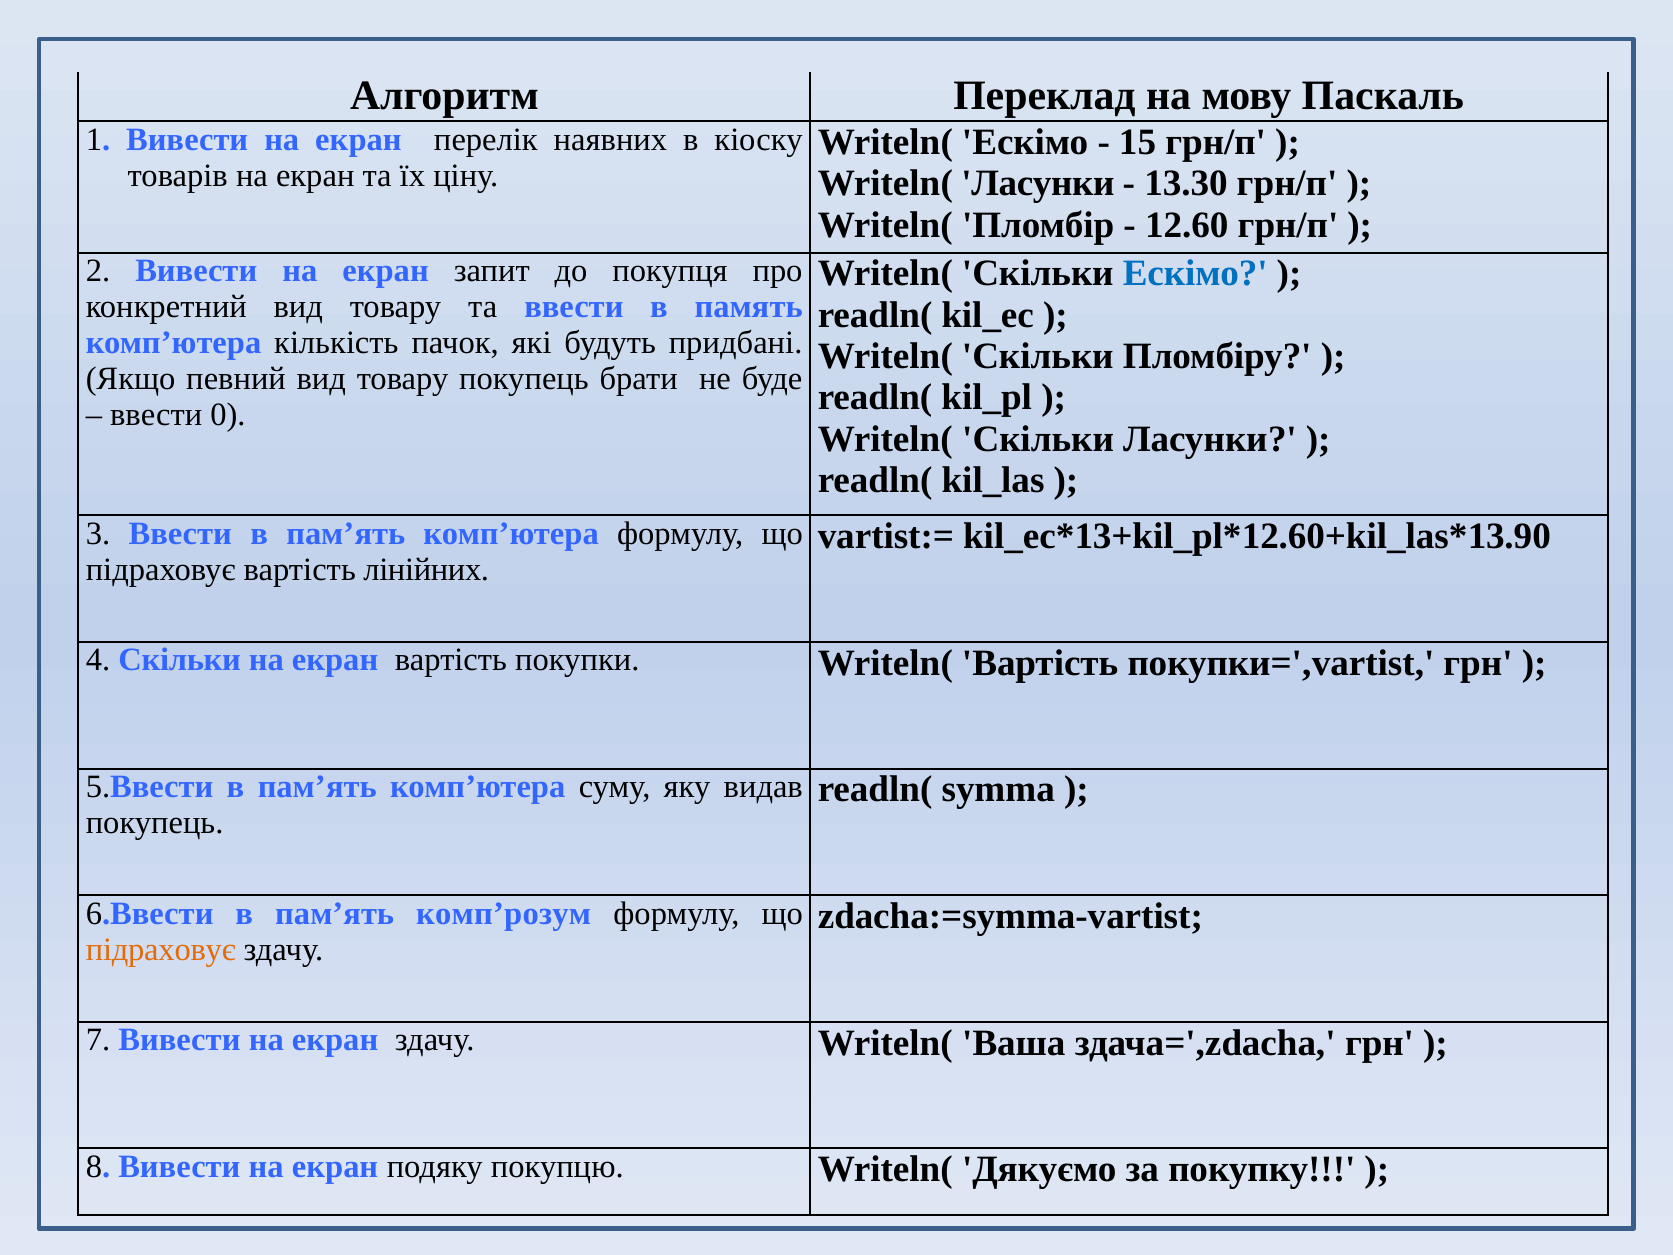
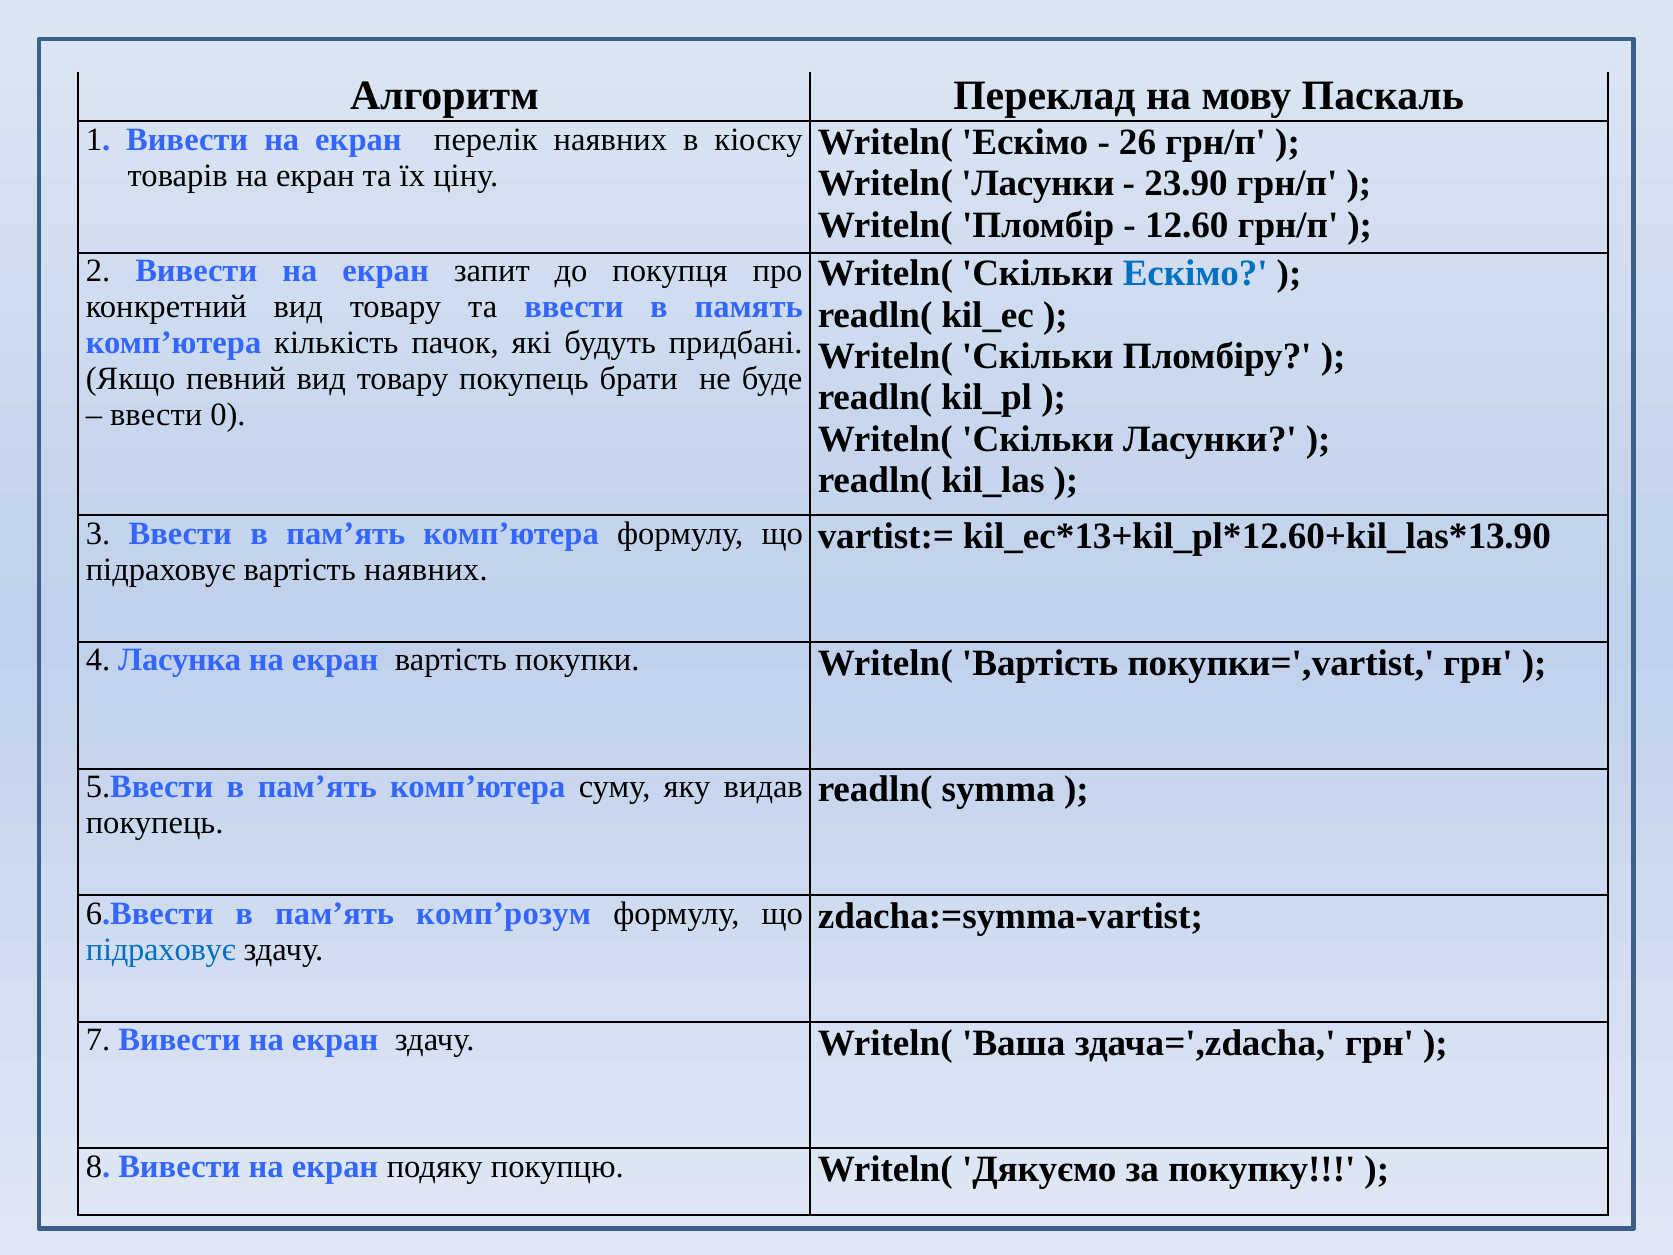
15: 15 -> 26 (1138, 142)
13.30: 13.30 -> 23.90 (1186, 183)
вартість лінійних: лінійних -> наявних (426, 569)
4 Скільки: Скільки -> Ласунка (180, 660)
підраховує colour: orange -> blue (161, 949)
